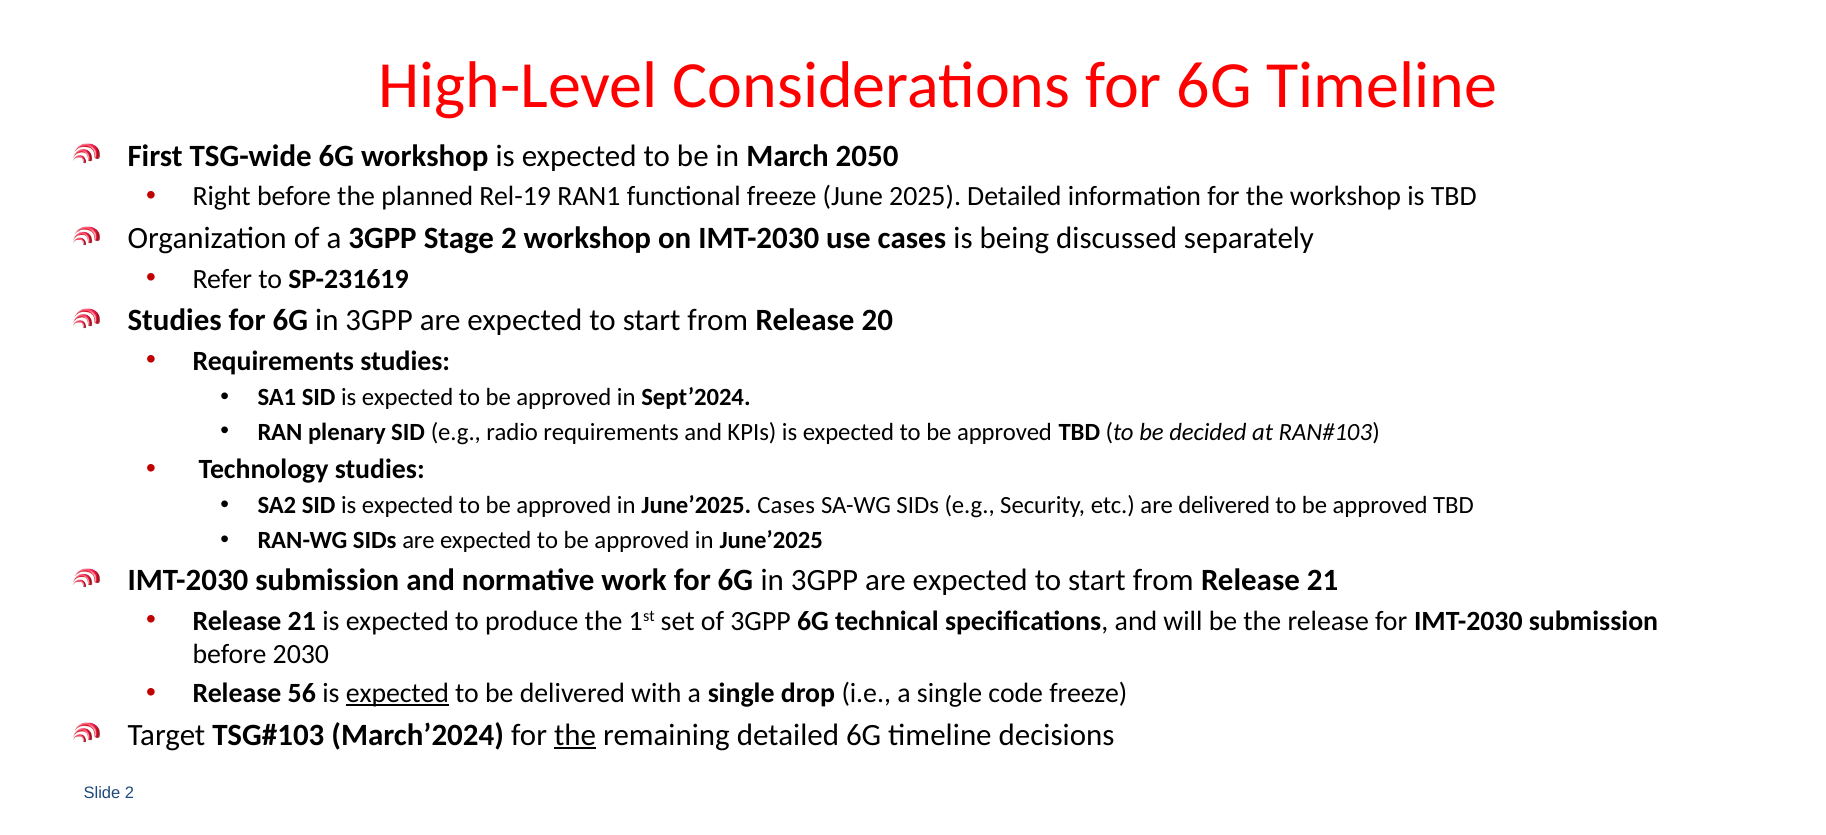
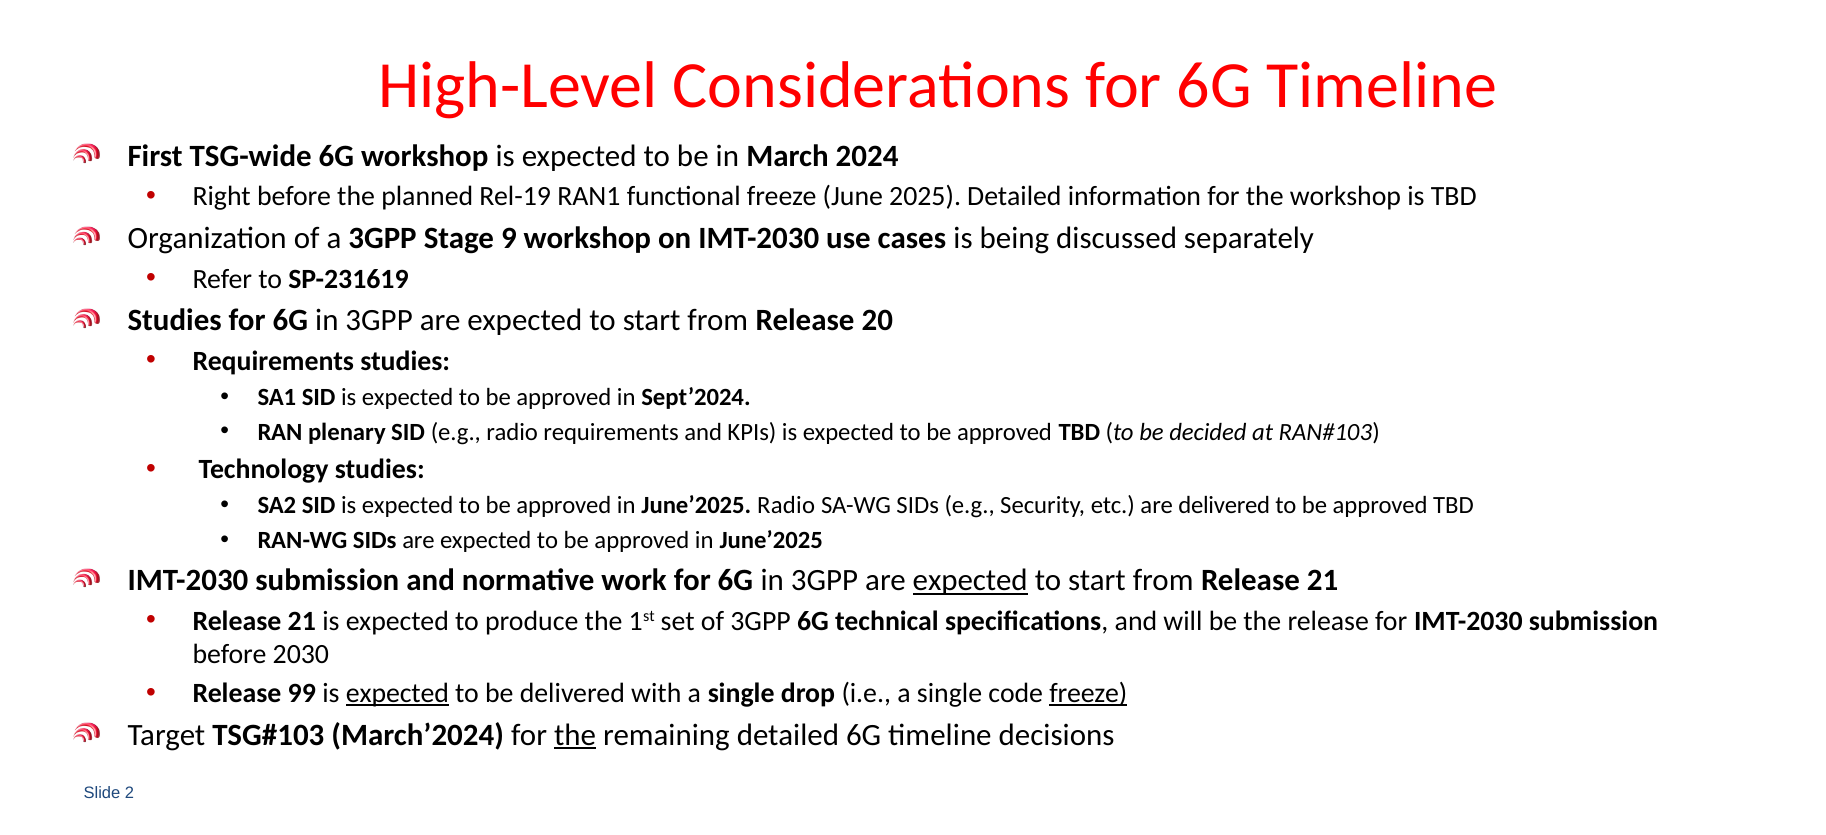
2050: 2050 -> 2024 (867, 156)
Stage 2: 2 -> 9 (509, 238)
June’2025 Cases: Cases -> Radio (786, 506)
expected underline: none -> present (970, 580)
56: 56 -> 99 (302, 693)
freeze underline: none -> present (1088, 693)
